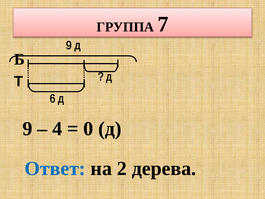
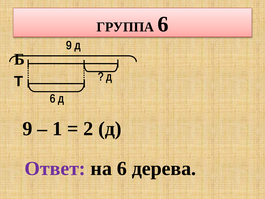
ГРУППА 7: 7 -> 6 (163, 24)
4: 4 -> 1 (57, 129)
0: 0 -> 2 (88, 129)
Ответ colour: blue -> purple (55, 168)
на 2: 2 -> 6 (122, 168)
